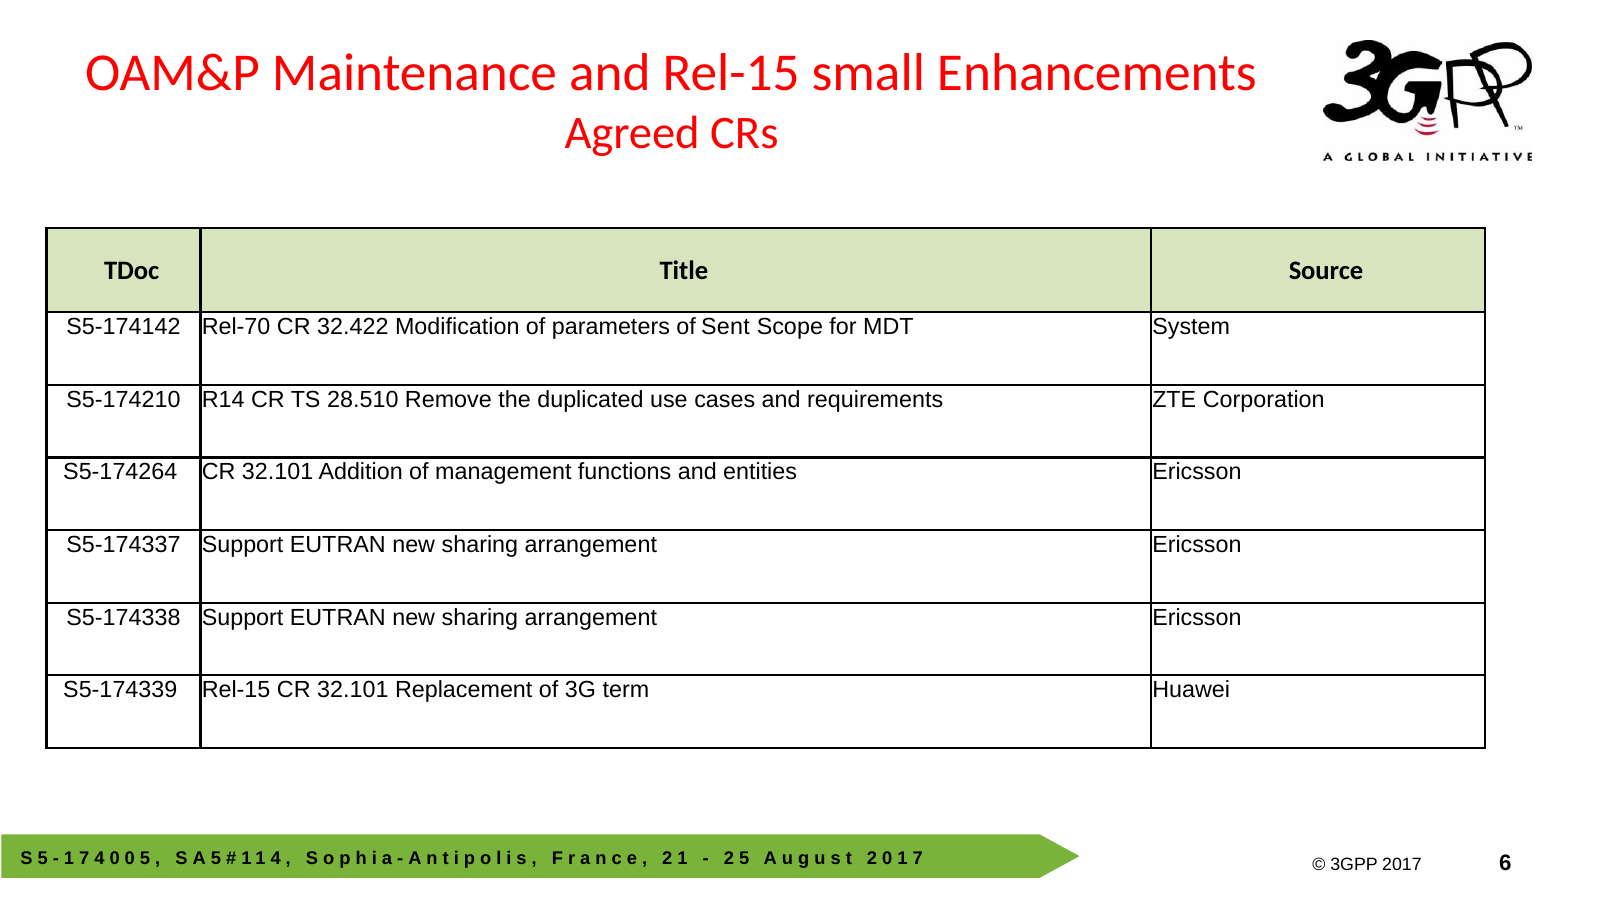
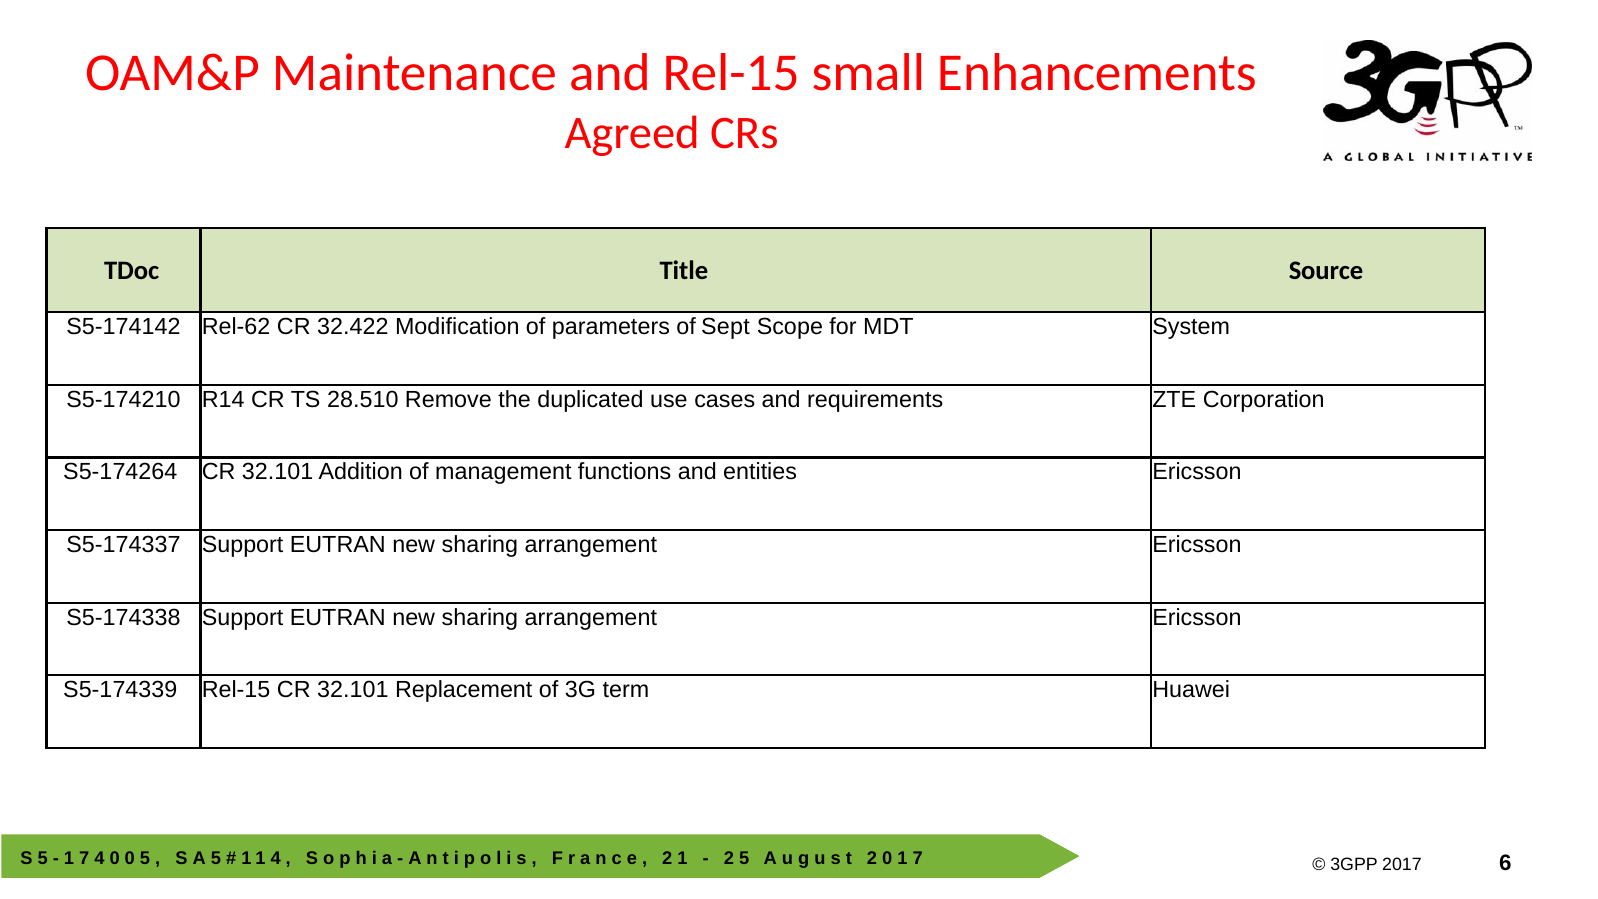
Rel-70: Rel-70 -> Rel-62 (236, 327)
Sent: Sent -> Sept (726, 327)
